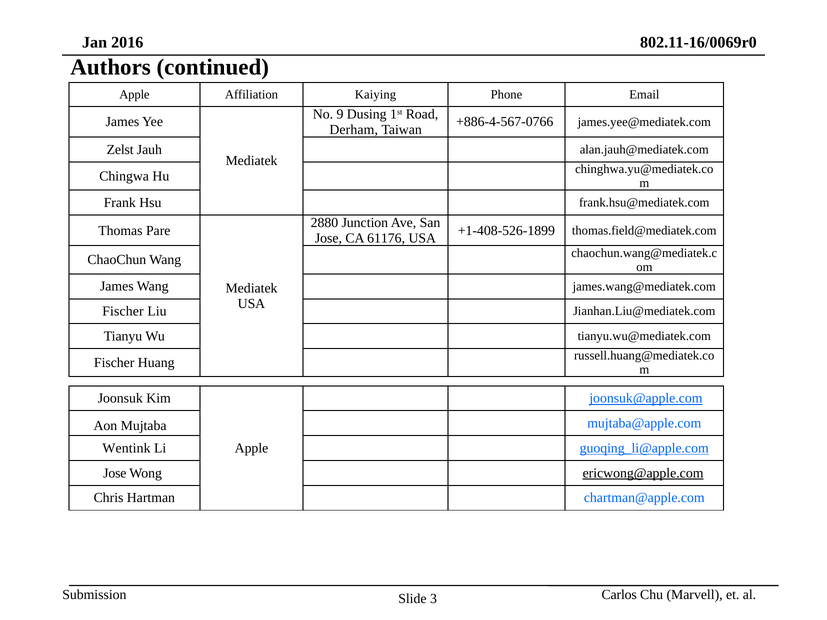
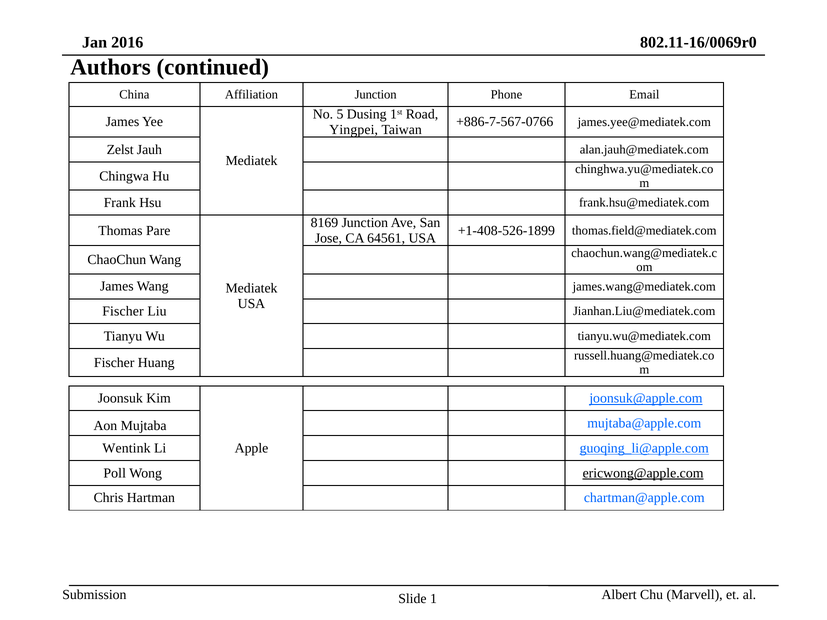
Apple: Apple -> China (134, 95)
Affiliation Kaiying: Kaiying -> Junction (376, 95)
9: 9 -> 5 (340, 114)
+886-4-567-0766: +886-4-567-0766 -> +886-7-567-0766 (505, 122)
Derham: Derham -> Yingpei (354, 130)
2880: 2880 -> 8169 (324, 223)
61176: 61176 -> 64561 (386, 238)
Jose: Jose -> Poll (115, 473)
Carlos: Carlos -> Albert (619, 595)
3: 3 -> 1 (433, 599)
